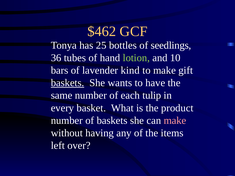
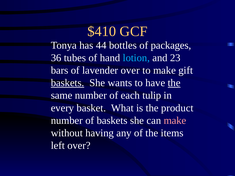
$462: $462 -> $410 (102, 31)
25: 25 -> 44 (101, 45)
seedlings: seedlings -> packages (171, 45)
lotion colour: light green -> light blue (136, 58)
10: 10 -> 23 (175, 58)
lavender kind: kind -> over (130, 70)
the underline: none -> present (174, 83)
